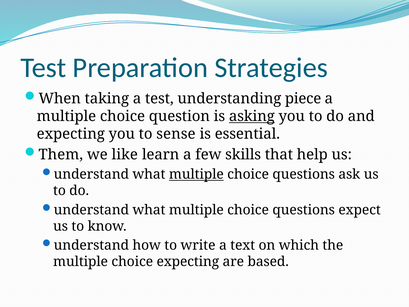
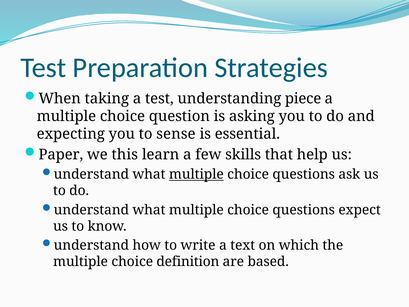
asking underline: present -> none (252, 116)
Them: Them -> Paper (61, 155)
like: like -> this (125, 155)
choice expecting: expecting -> definition (188, 261)
